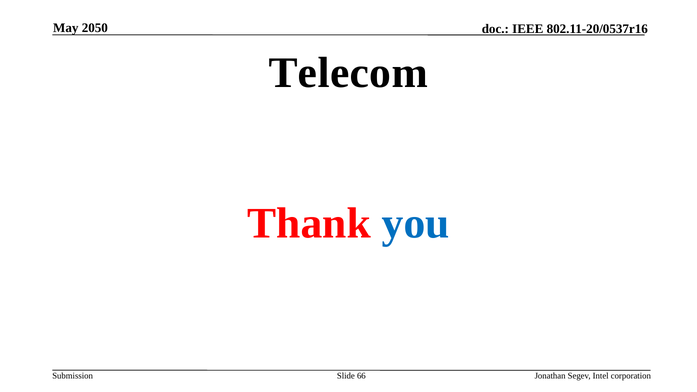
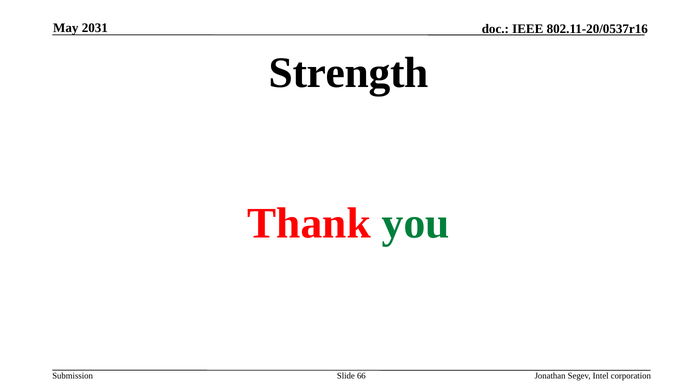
2050: 2050 -> 2031 (95, 28)
Telecom: Telecom -> Strength (349, 73)
you colour: blue -> green (416, 223)
